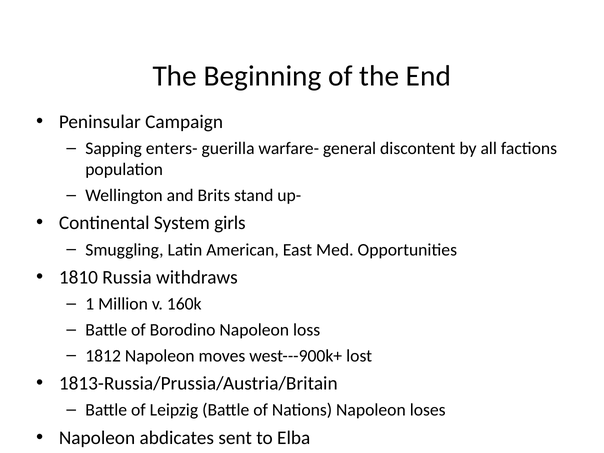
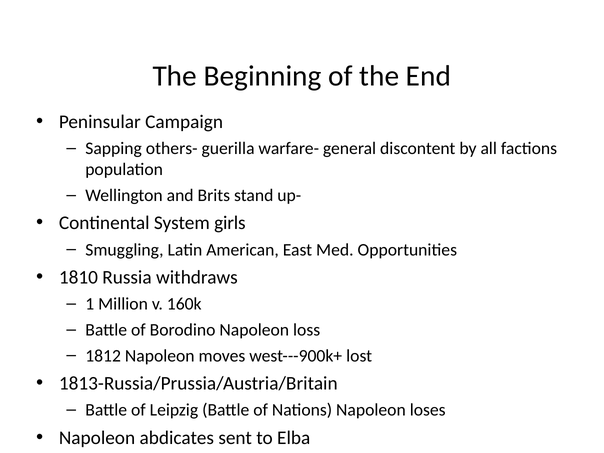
enters-: enters- -> others- (172, 148)
